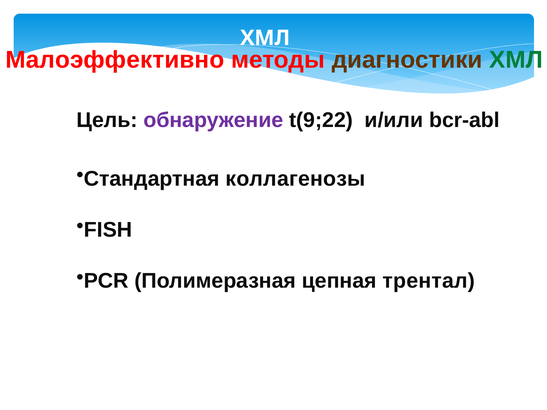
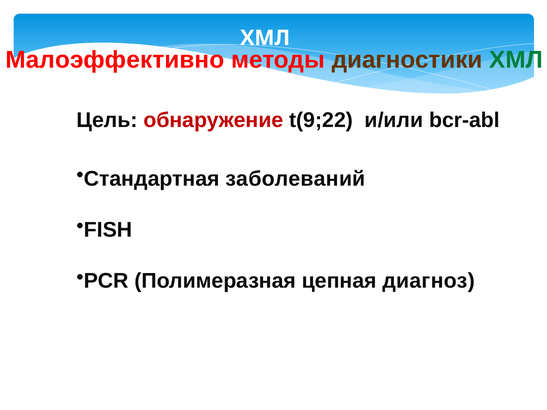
обнаружение colour: purple -> red (213, 120)
коллагенозы: коллагенозы -> заболеваний (295, 179)
трентал: трентал -> диагноз (429, 281)
